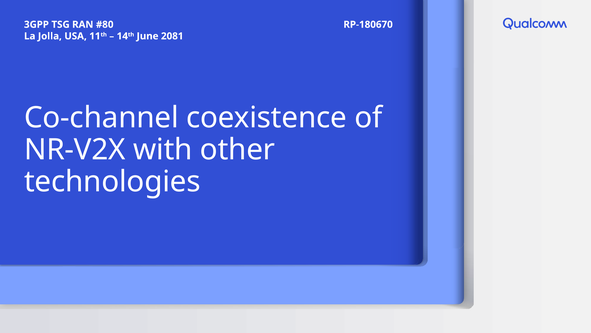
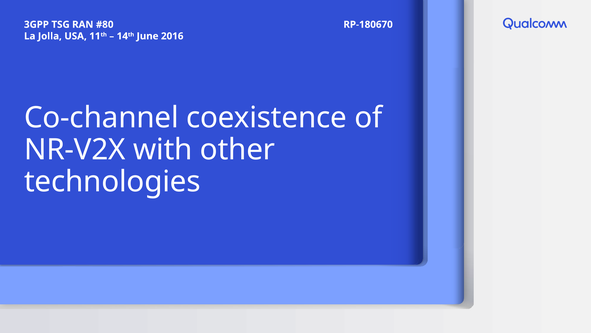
2081: 2081 -> 2016 (172, 36)
